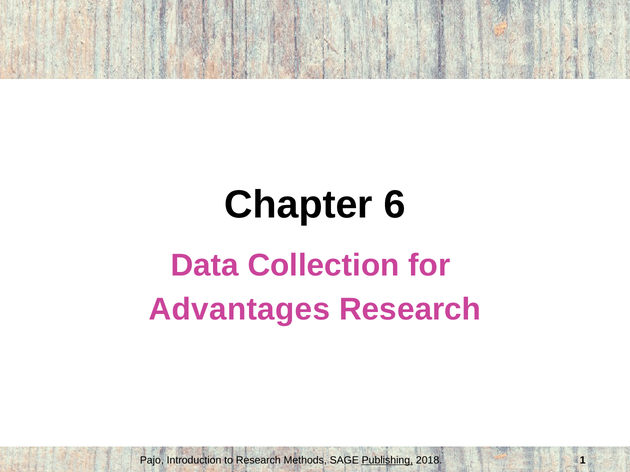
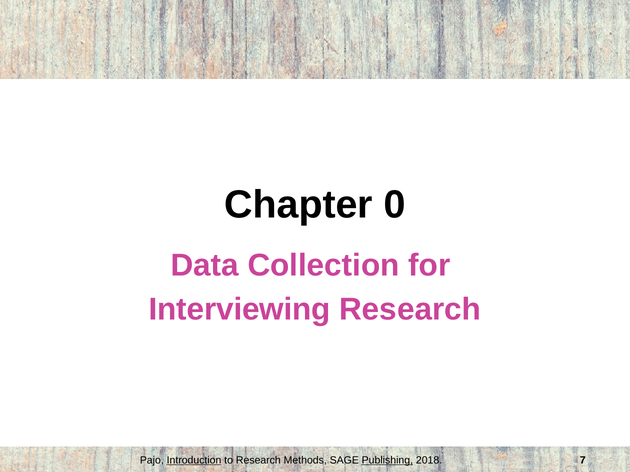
6: 6 -> 0 (395, 205)
Advantages: Advantages -> Interviewing (240, 310)
Introduction underline: none -> present (194, 461)
1: 1 -> 7 (583, 461)
